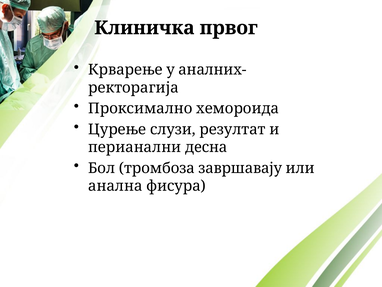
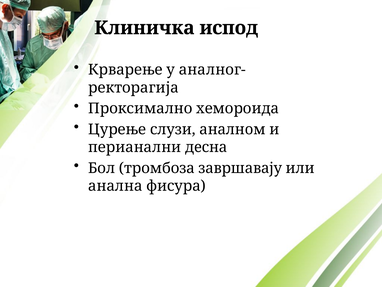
првог: првог -> испoд (229, 28)
aнaлних-: aнaлних- -> аналног- (212, 70)
резултат: резултат -> aнaлнoм (233, 129)
